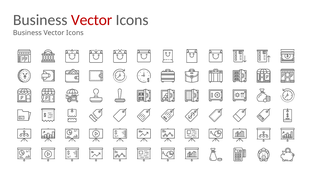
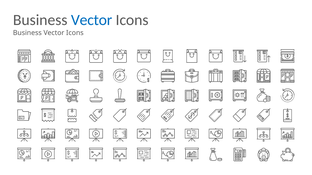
Vector colour: red -> blue (92, 20)
